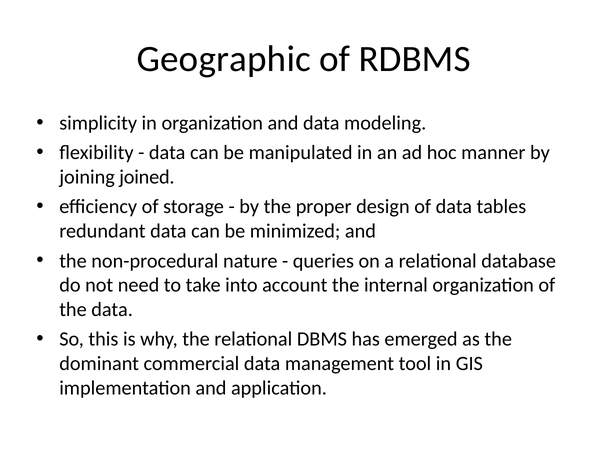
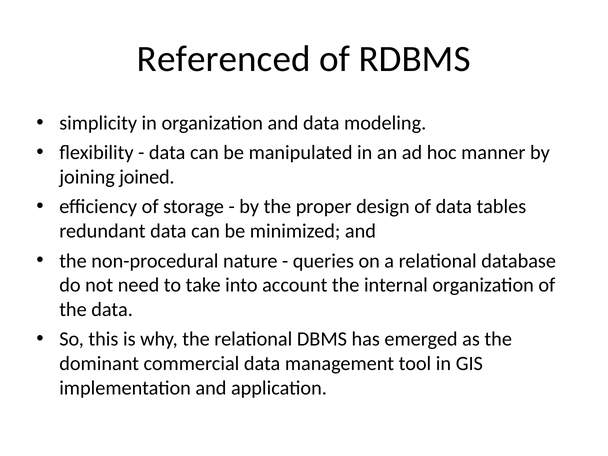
Geographic: Geographic -> Referenced (224, 59)
